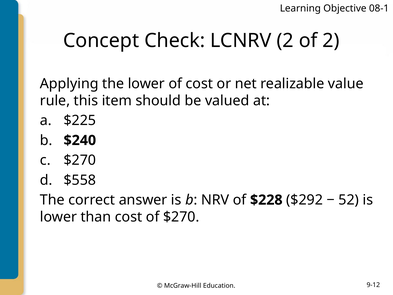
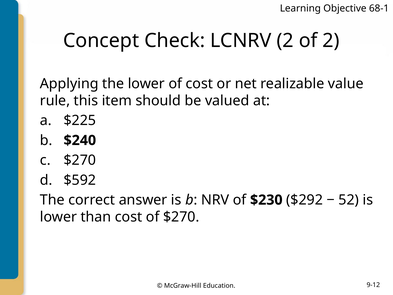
08-1: 08-1 -> 68-1 (379, 8)
$558: $558 -> $592 (80, 180)
$228: $228 -> $230 (266, 200)
